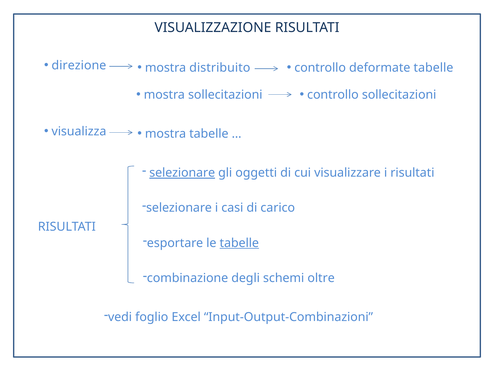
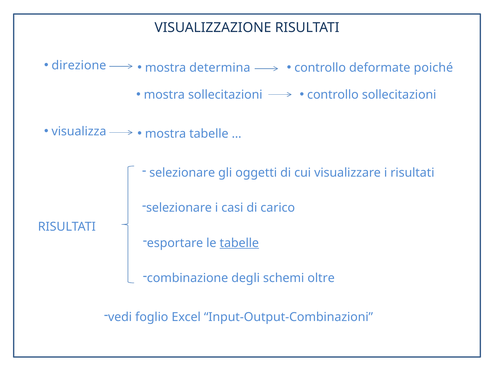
distribuito: distribuito -> determina (220, 68)
deformate tabelle: tabelle -> poiché (433, 68)
selezionare underline: present -> none (182, 173)
